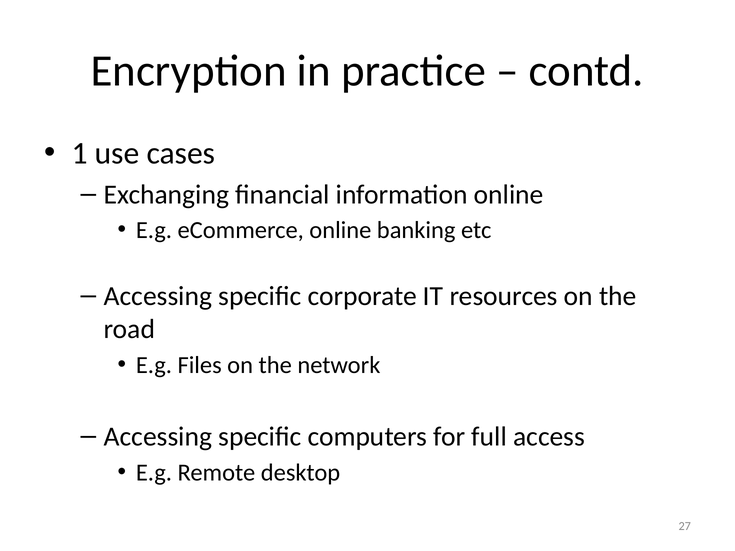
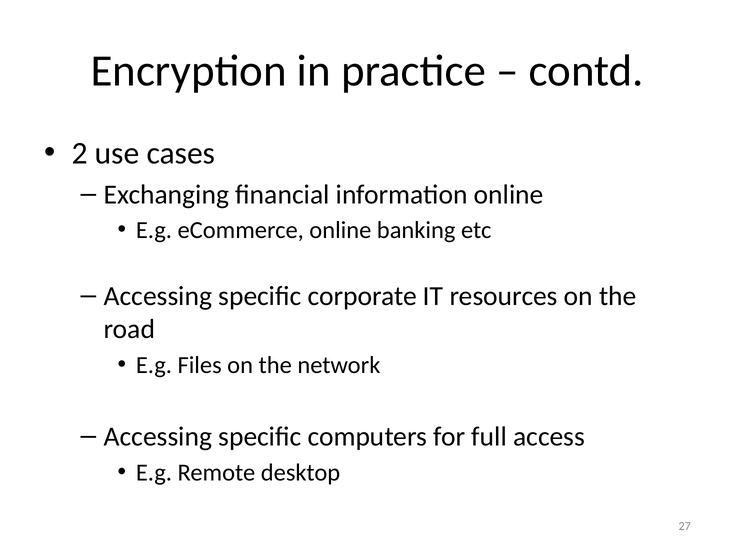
1: 1 -> 2 (80, 154)
